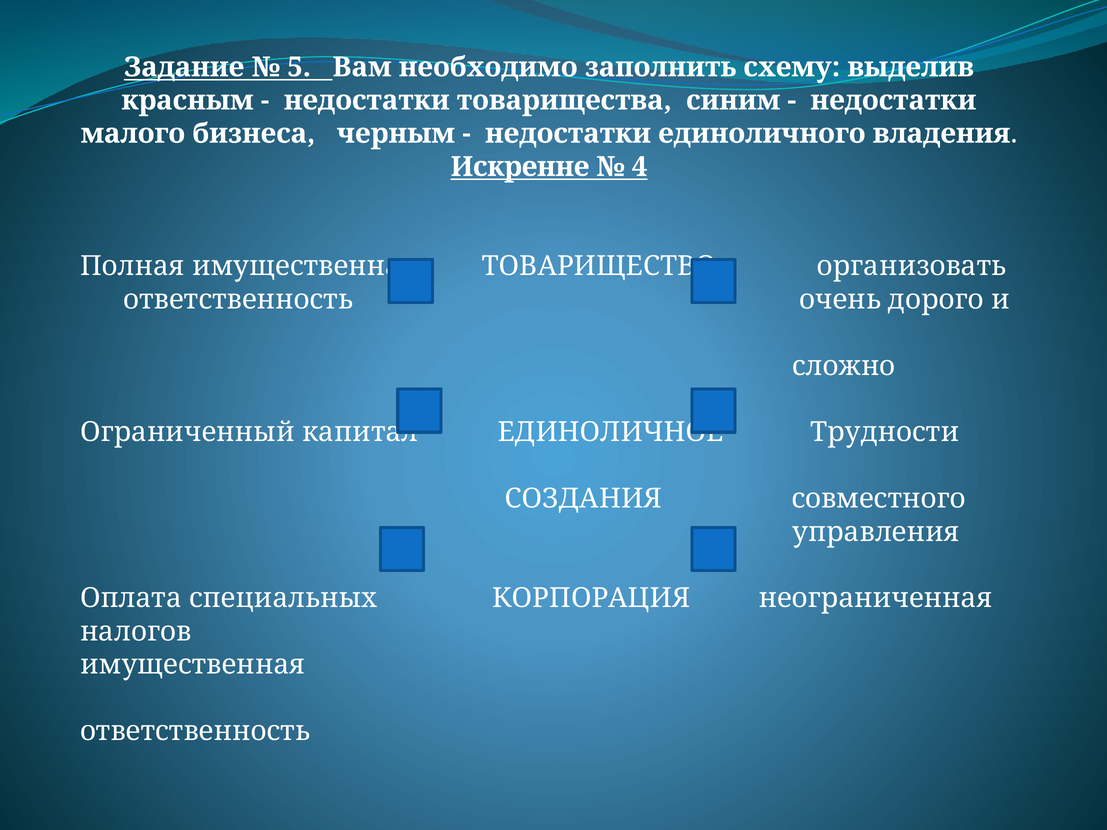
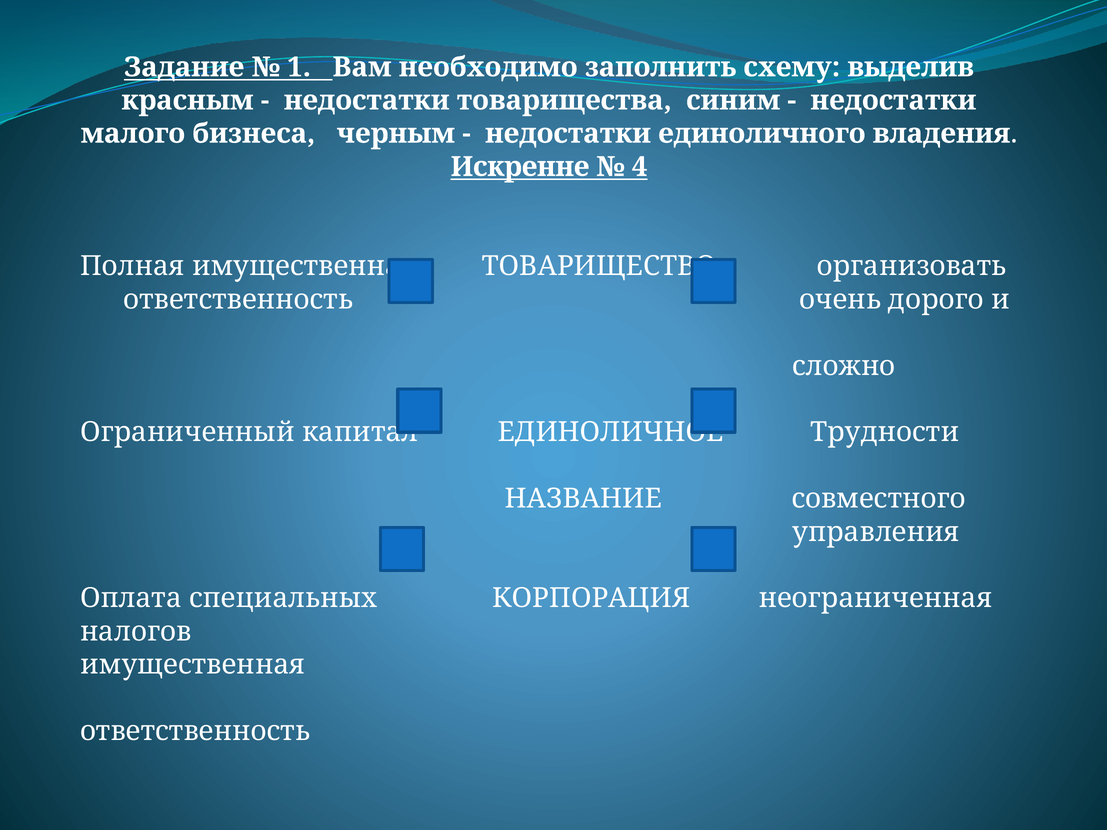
5: 5 -> 1 (299, 67)
СОЗДАНИЯ: СОЗДАНИЯ -> НАЗВАНИЕ (583, 499)
